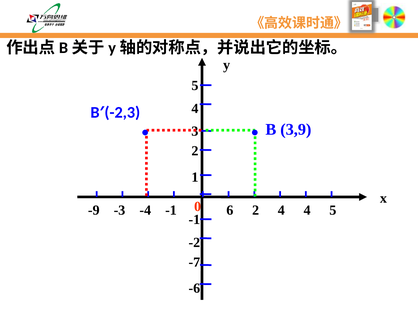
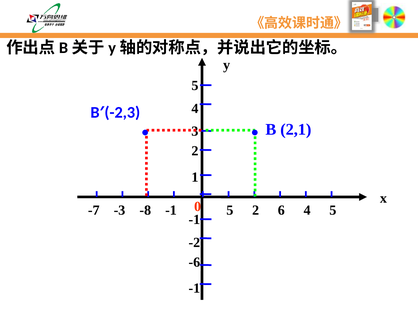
3,9: 3,9 -> 2,1 (296, 130)
0 6: 6 -> 5 (230, 211)
2 4: 4 -> 6 (281, 211)
-9: -9 -> -7 (94, 211)
-4: -4 -> -8 (145, 211)
-7: -7 -> -6 (194, 263)
-6: -6 -> -1 (194, 289)
